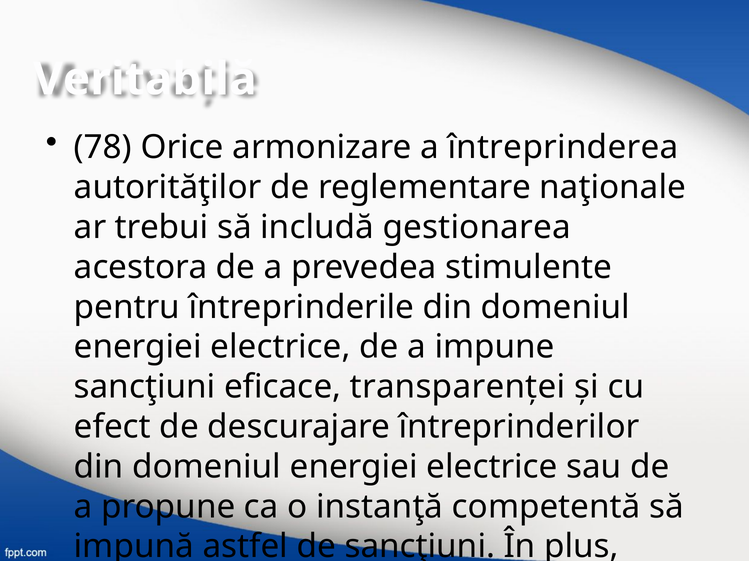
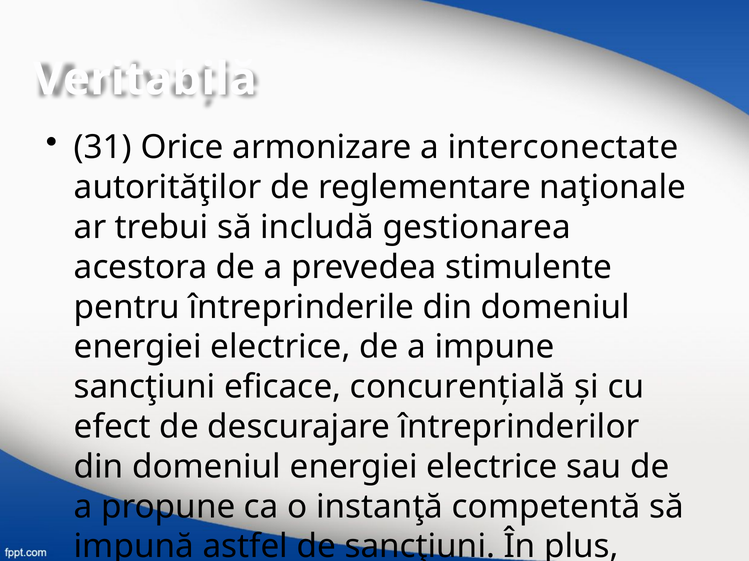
78: 78 -> 31 (103, 148)
întreprinderea: întreprinderea -> interconectate (563, 148)
transparenţei: transparenţei -> concurenţială (458, 387)
